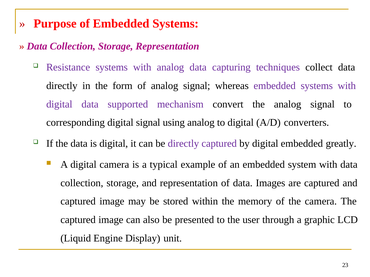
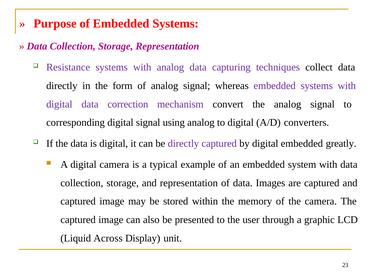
supported: supported -> correction (128, 104)
Engine: Engine -> Across (108, 239)
